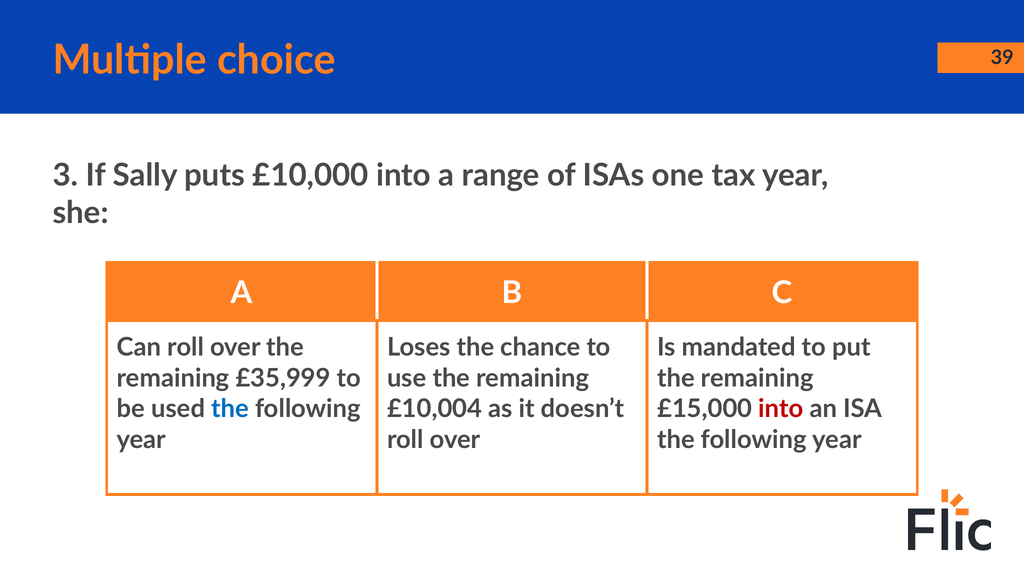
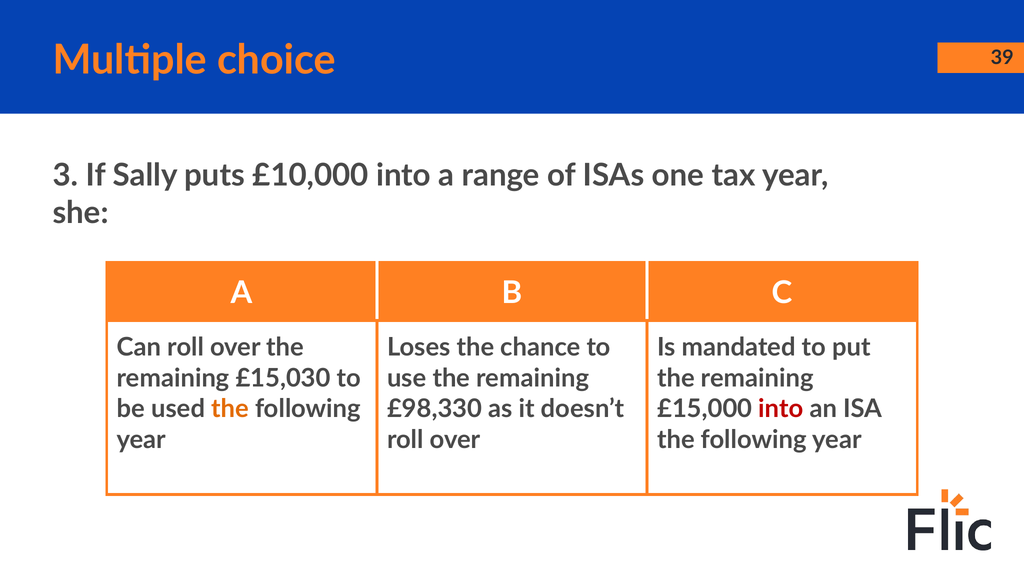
£35,999: £35,999 -> £15,030 (283, 378)
the colour: blue -> orange (230, 409)
£10,004: £10,004 -> £98,330 (435, 409)
